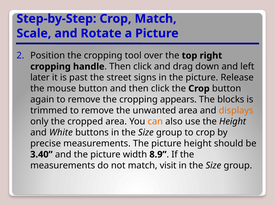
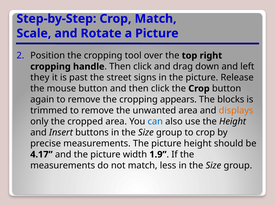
later: later -> they (40, 78)
can colour: orange -> blue (155, 122)
White: White -> Insert (61, 133)
3.40: 3.40 -> 4.17 (41, 155)
8.9: 8.9 -> 1.9 (158, 155)
visit: visit -> less (168, 166)
